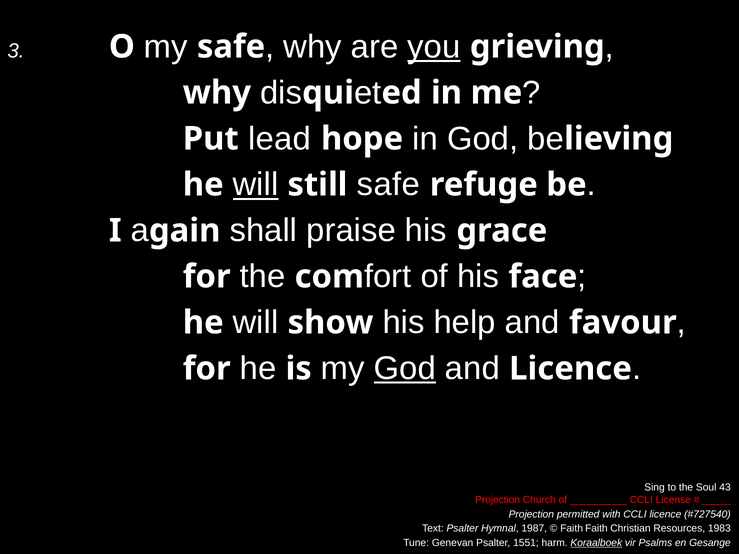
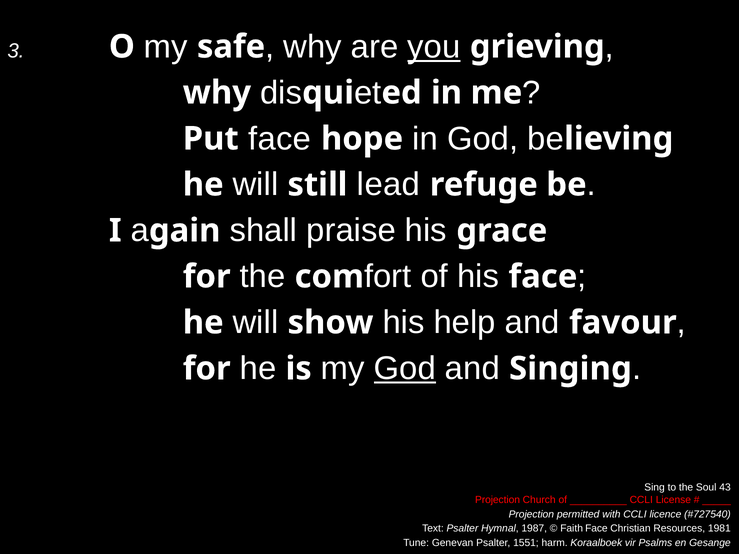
Put lead: lead -> face (280, 139)
will underline: present -> none (256, 185)
still safe: safe -> lead (388, 185)
and Licence: Licence -> Singing (570, 369)
Faith Faith: Faith -> Face (596, 529)
1983: 1983 -> 1981 (719, 529)
Koraalboek underline: present -> none (596, 543)
